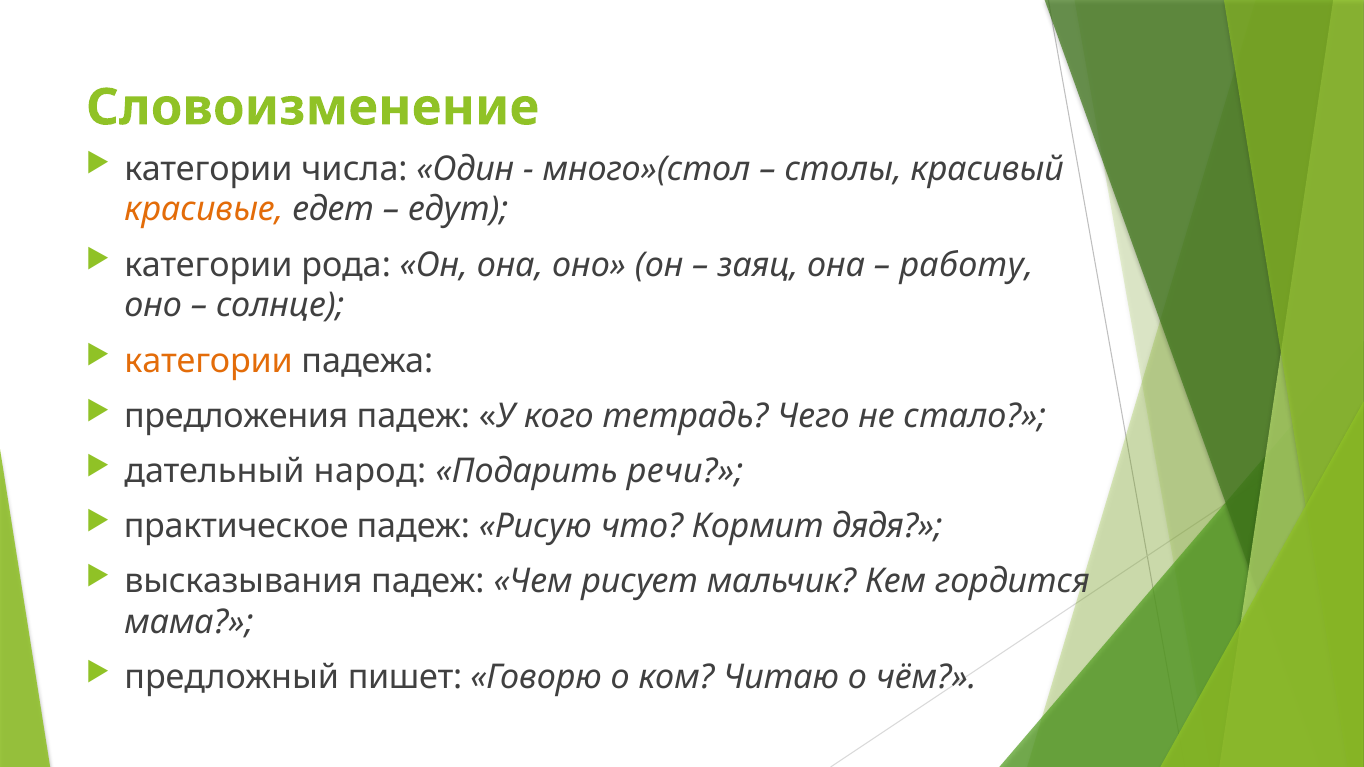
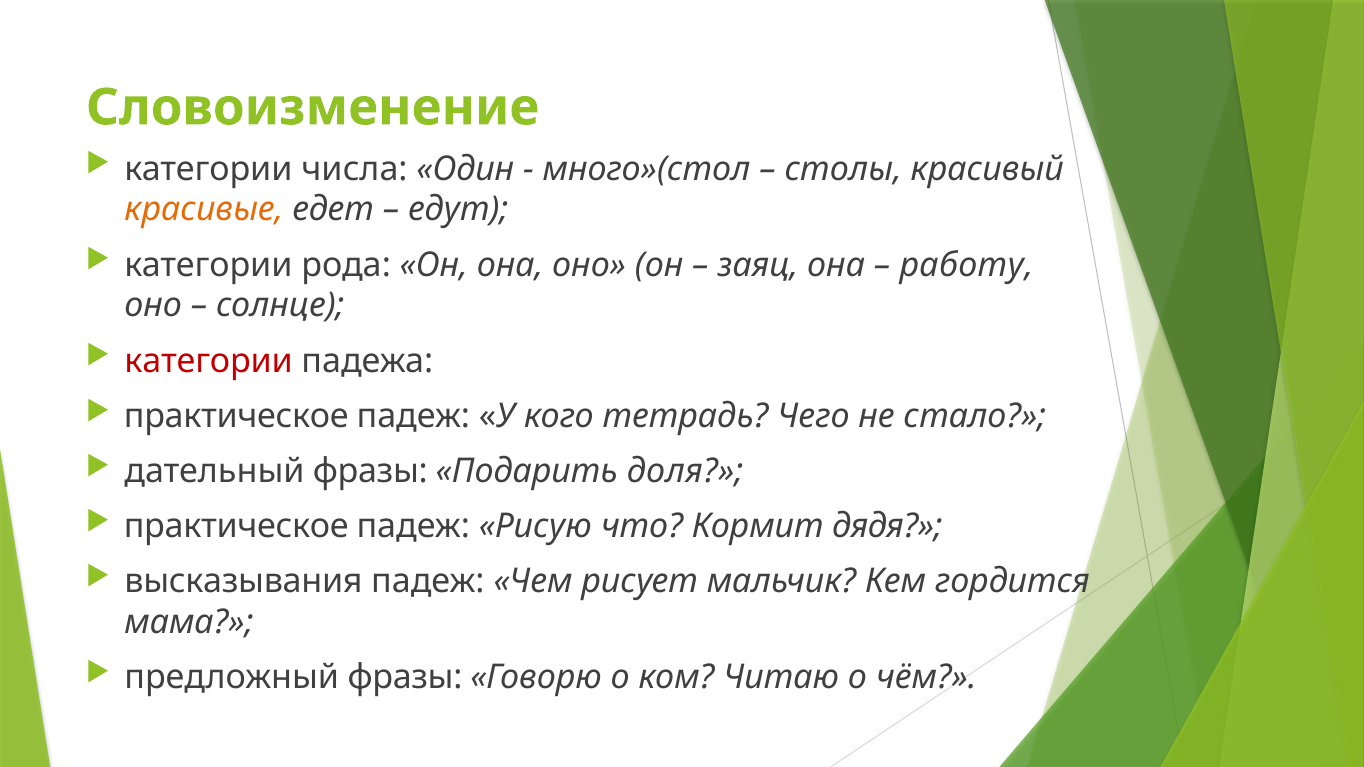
категории colour: orange -> red (209, 361)
предложения: предложения -> практическое (236, 416)
дательный народ: народ -> фразы (370, 471)
речи: речи -> доля (685, 471)
предложный пишет: пишет -> фразы (405, 678)
